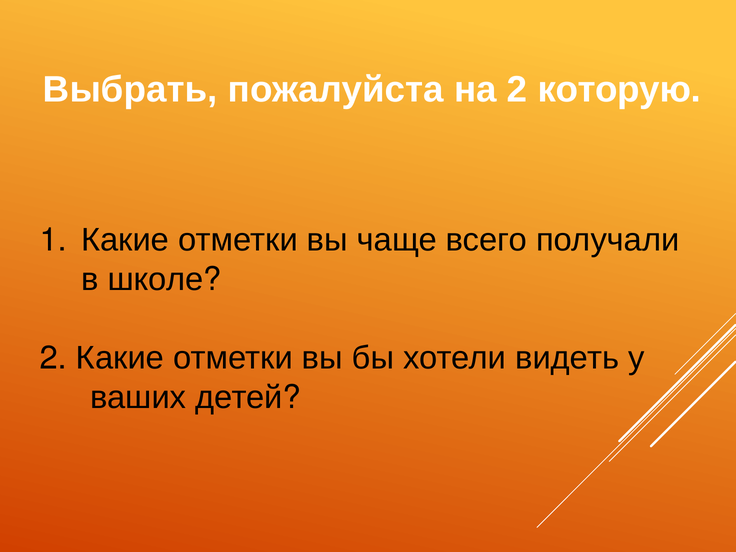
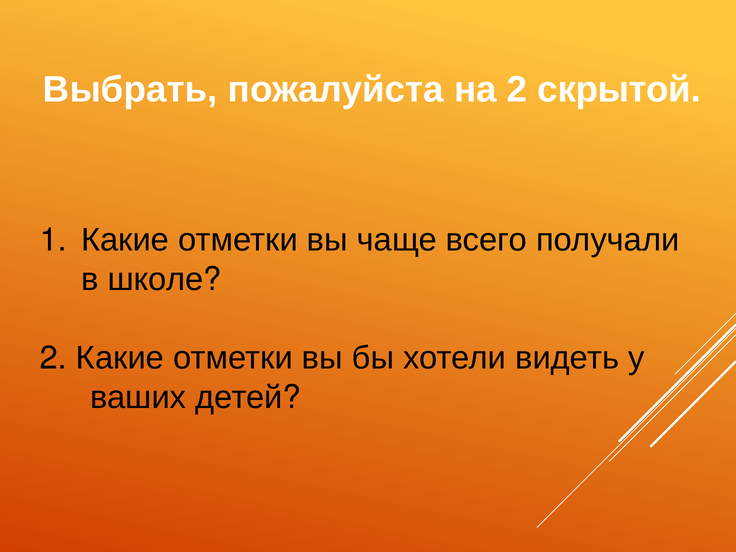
которую: которую -> скрытой (619, 90)
